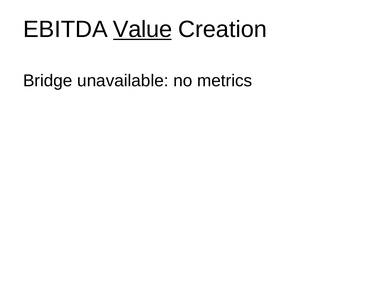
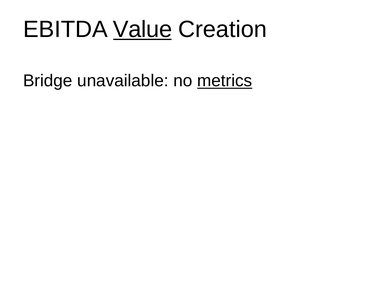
metrics underline: none -> present (225, 81)
